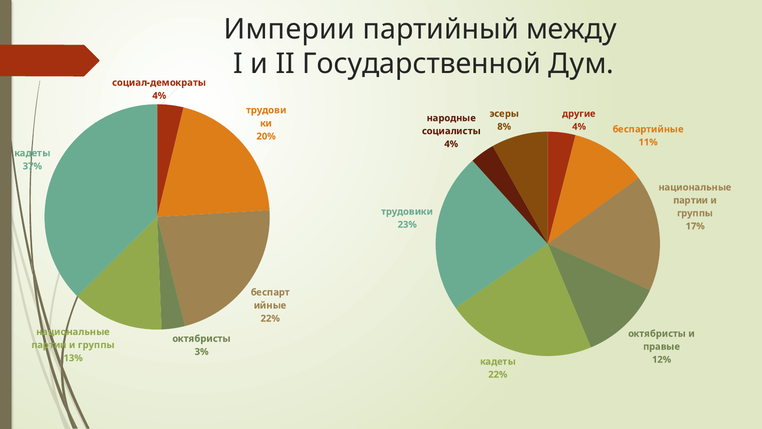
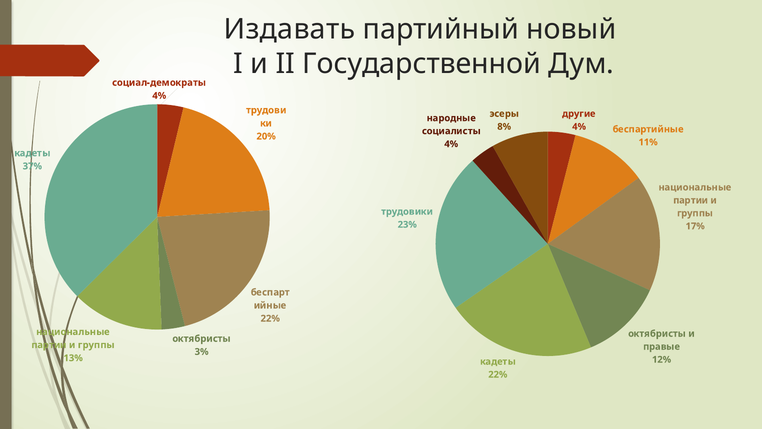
Империи: Империи -> Издавать (289, 29)
между: между -> новый (571, 29)
